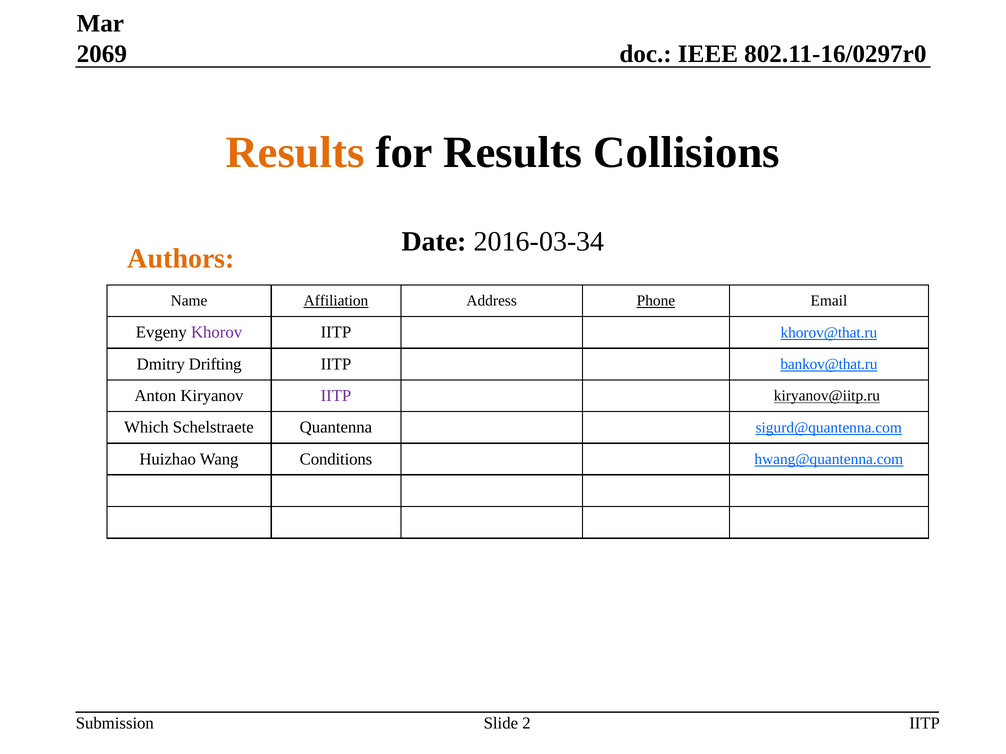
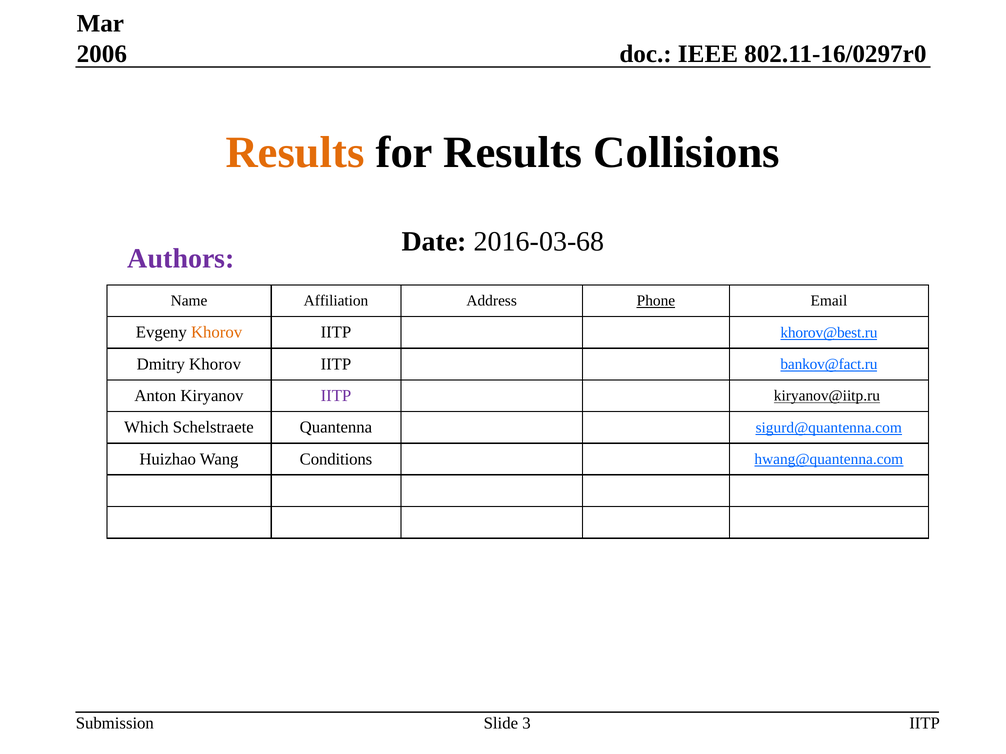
2069: 2069 -> 2006 (102, 54)
2016-03-34: 2016-03-34 -> 2016-03-68 (539, 242)
Authors colour: orange -> purple (181, 259)
Affiliation underline: present -> none (336, 301)
Khorov colour: purple -> orange (217, 333)
khorov@that.ru: khorov@that.ru -> khorov@best.ru (829, 333)
Dmitry Drifting: Drifting -> Khorov (215, 364)
bankov@that.ru: bankov@that.ru -> bankov@fact.ru (829, 364)
2: 2 -> 3 (526, 724)
